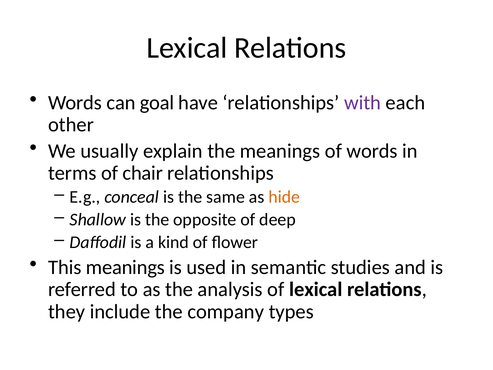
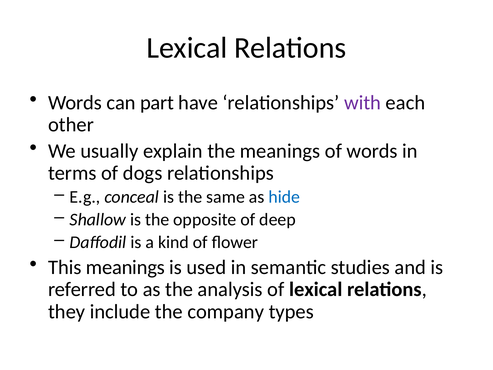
goal: goal -> part (157, 102)
chair: chair -> dogs (143, 173)
hide colour: orange -> blue (284, 197)
